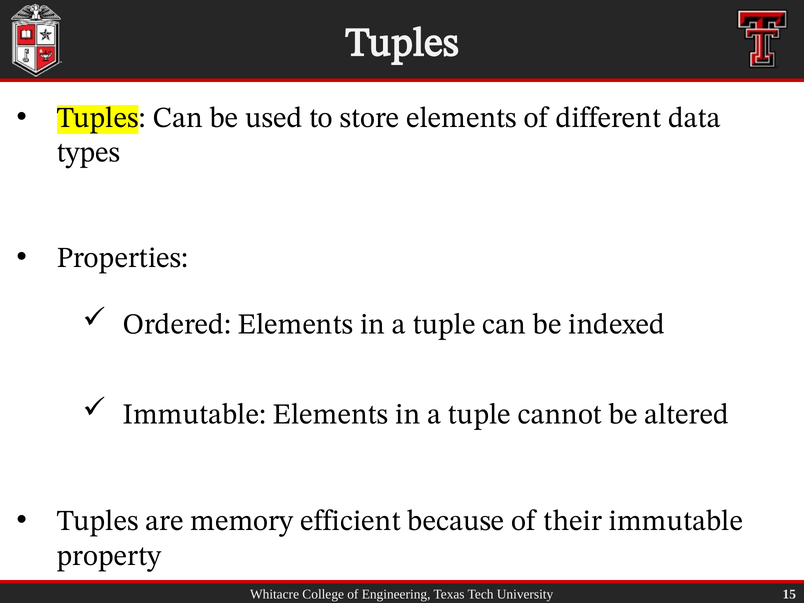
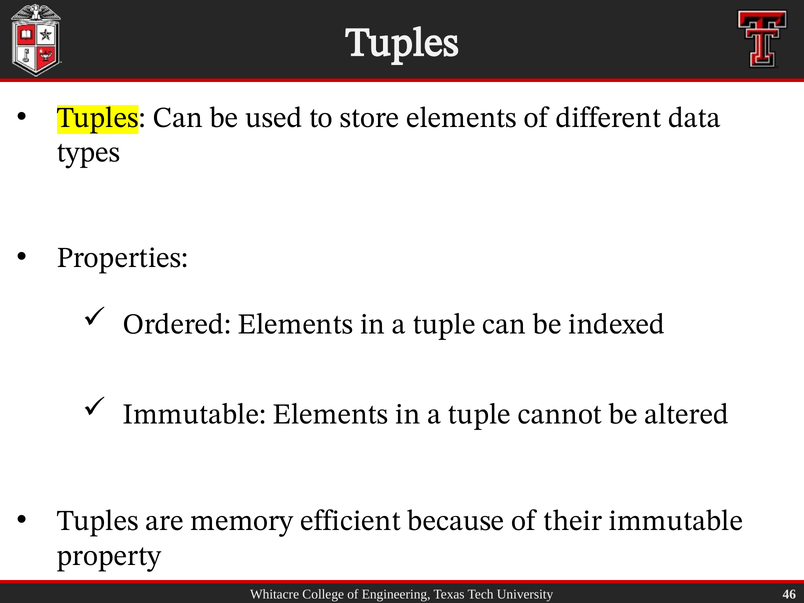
15: 15 -> 46 (789, 594)
